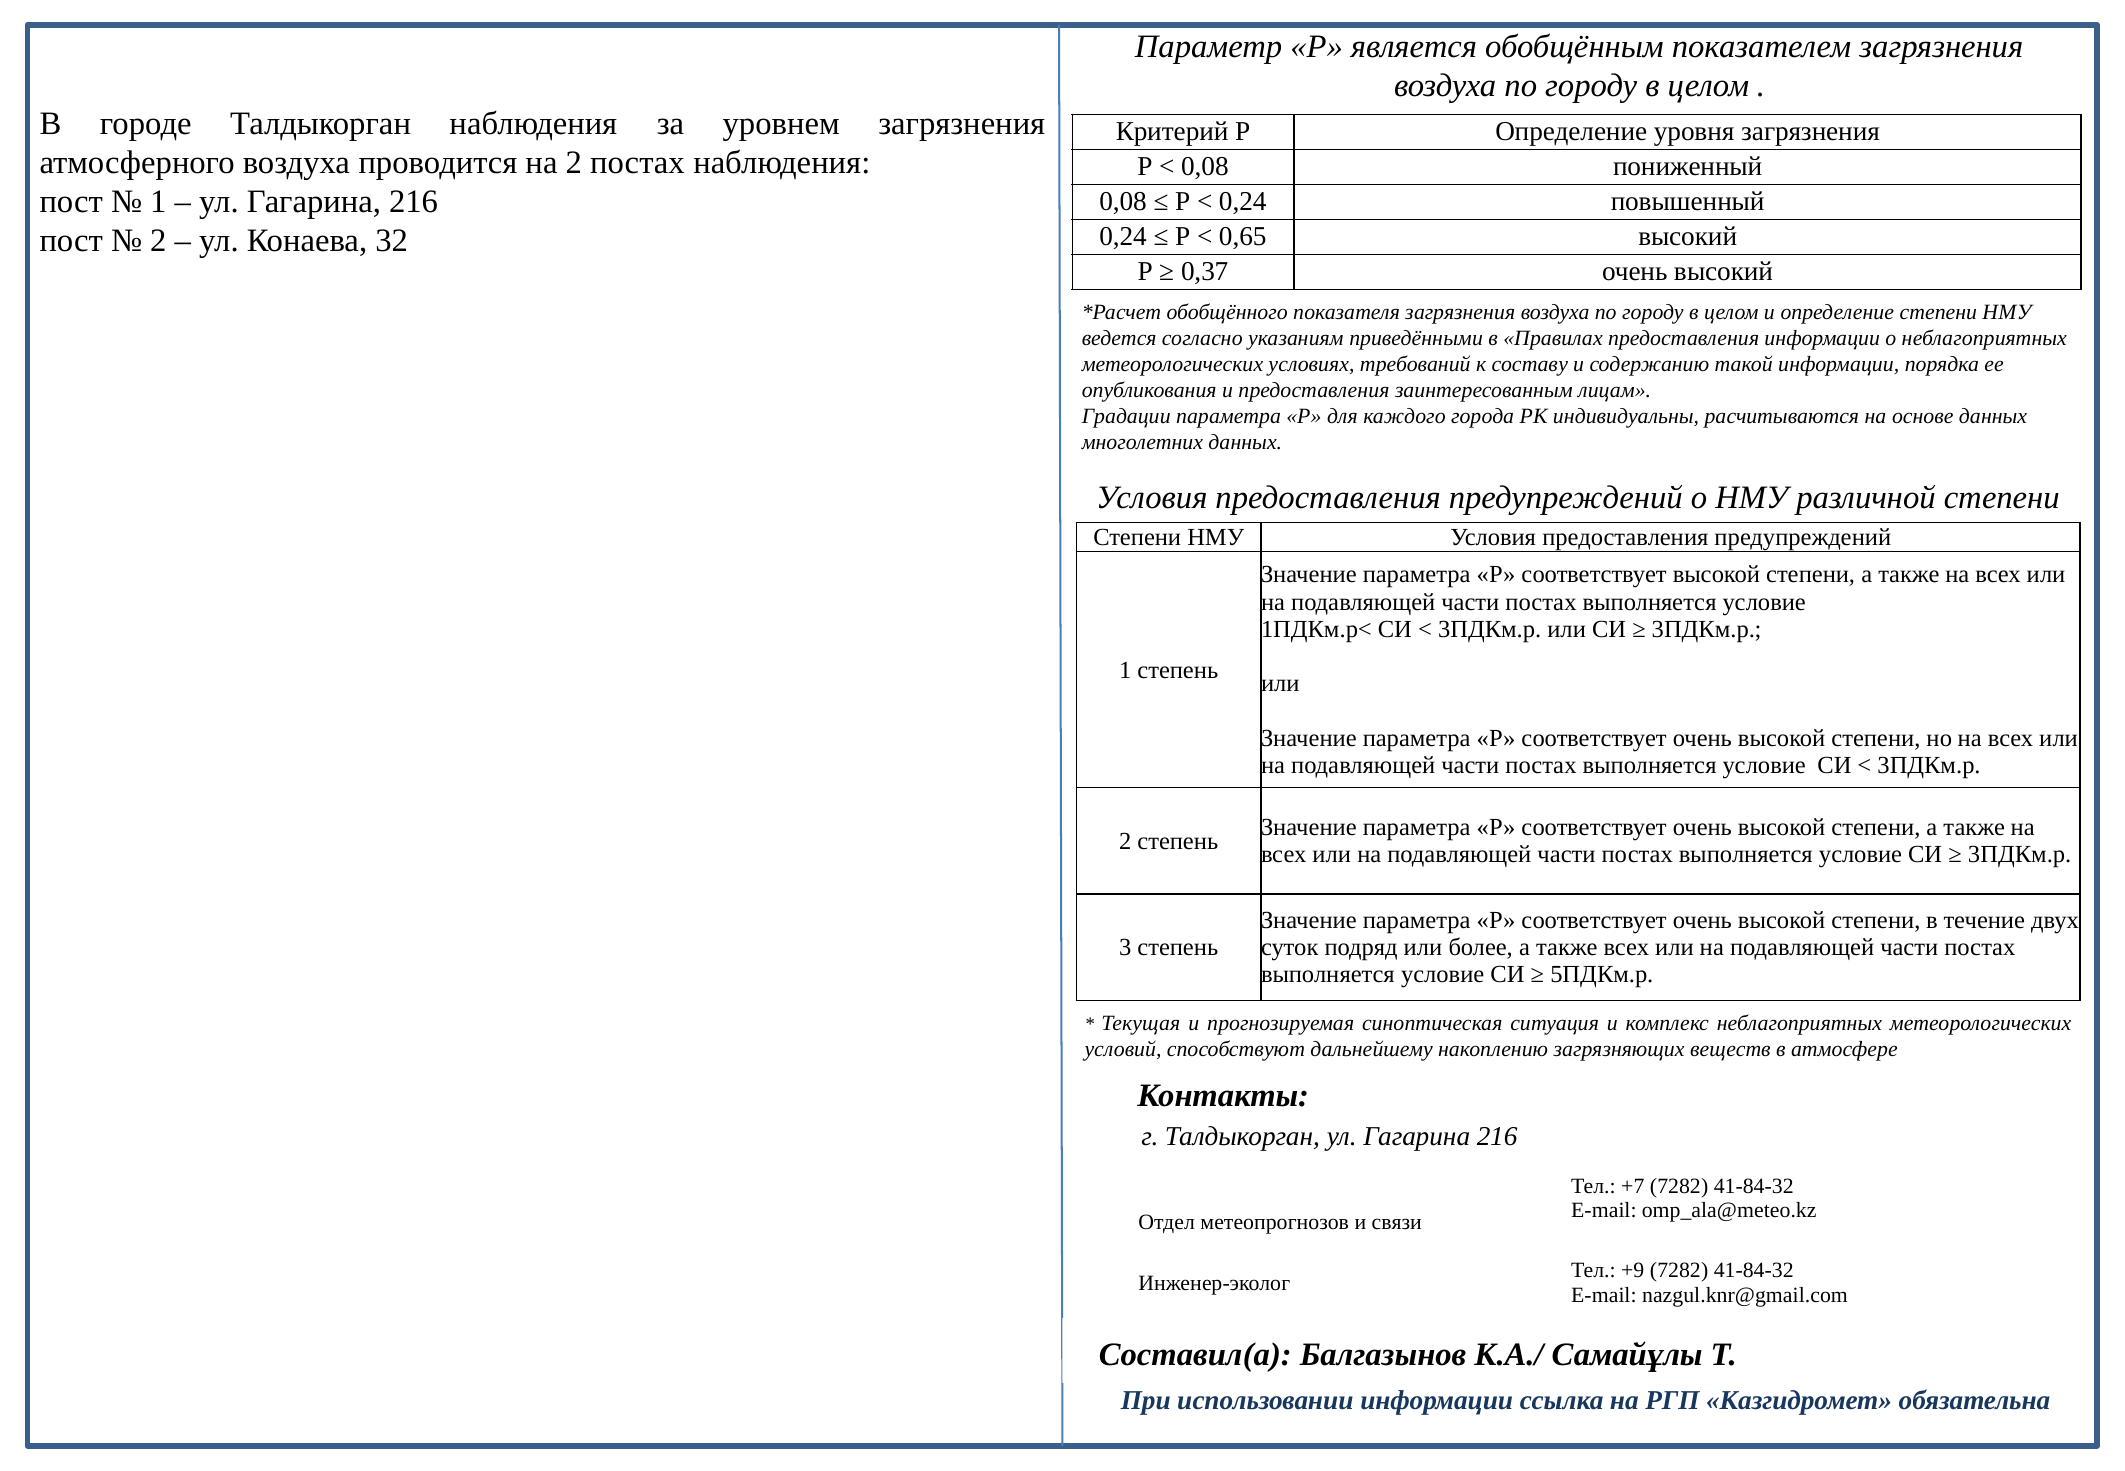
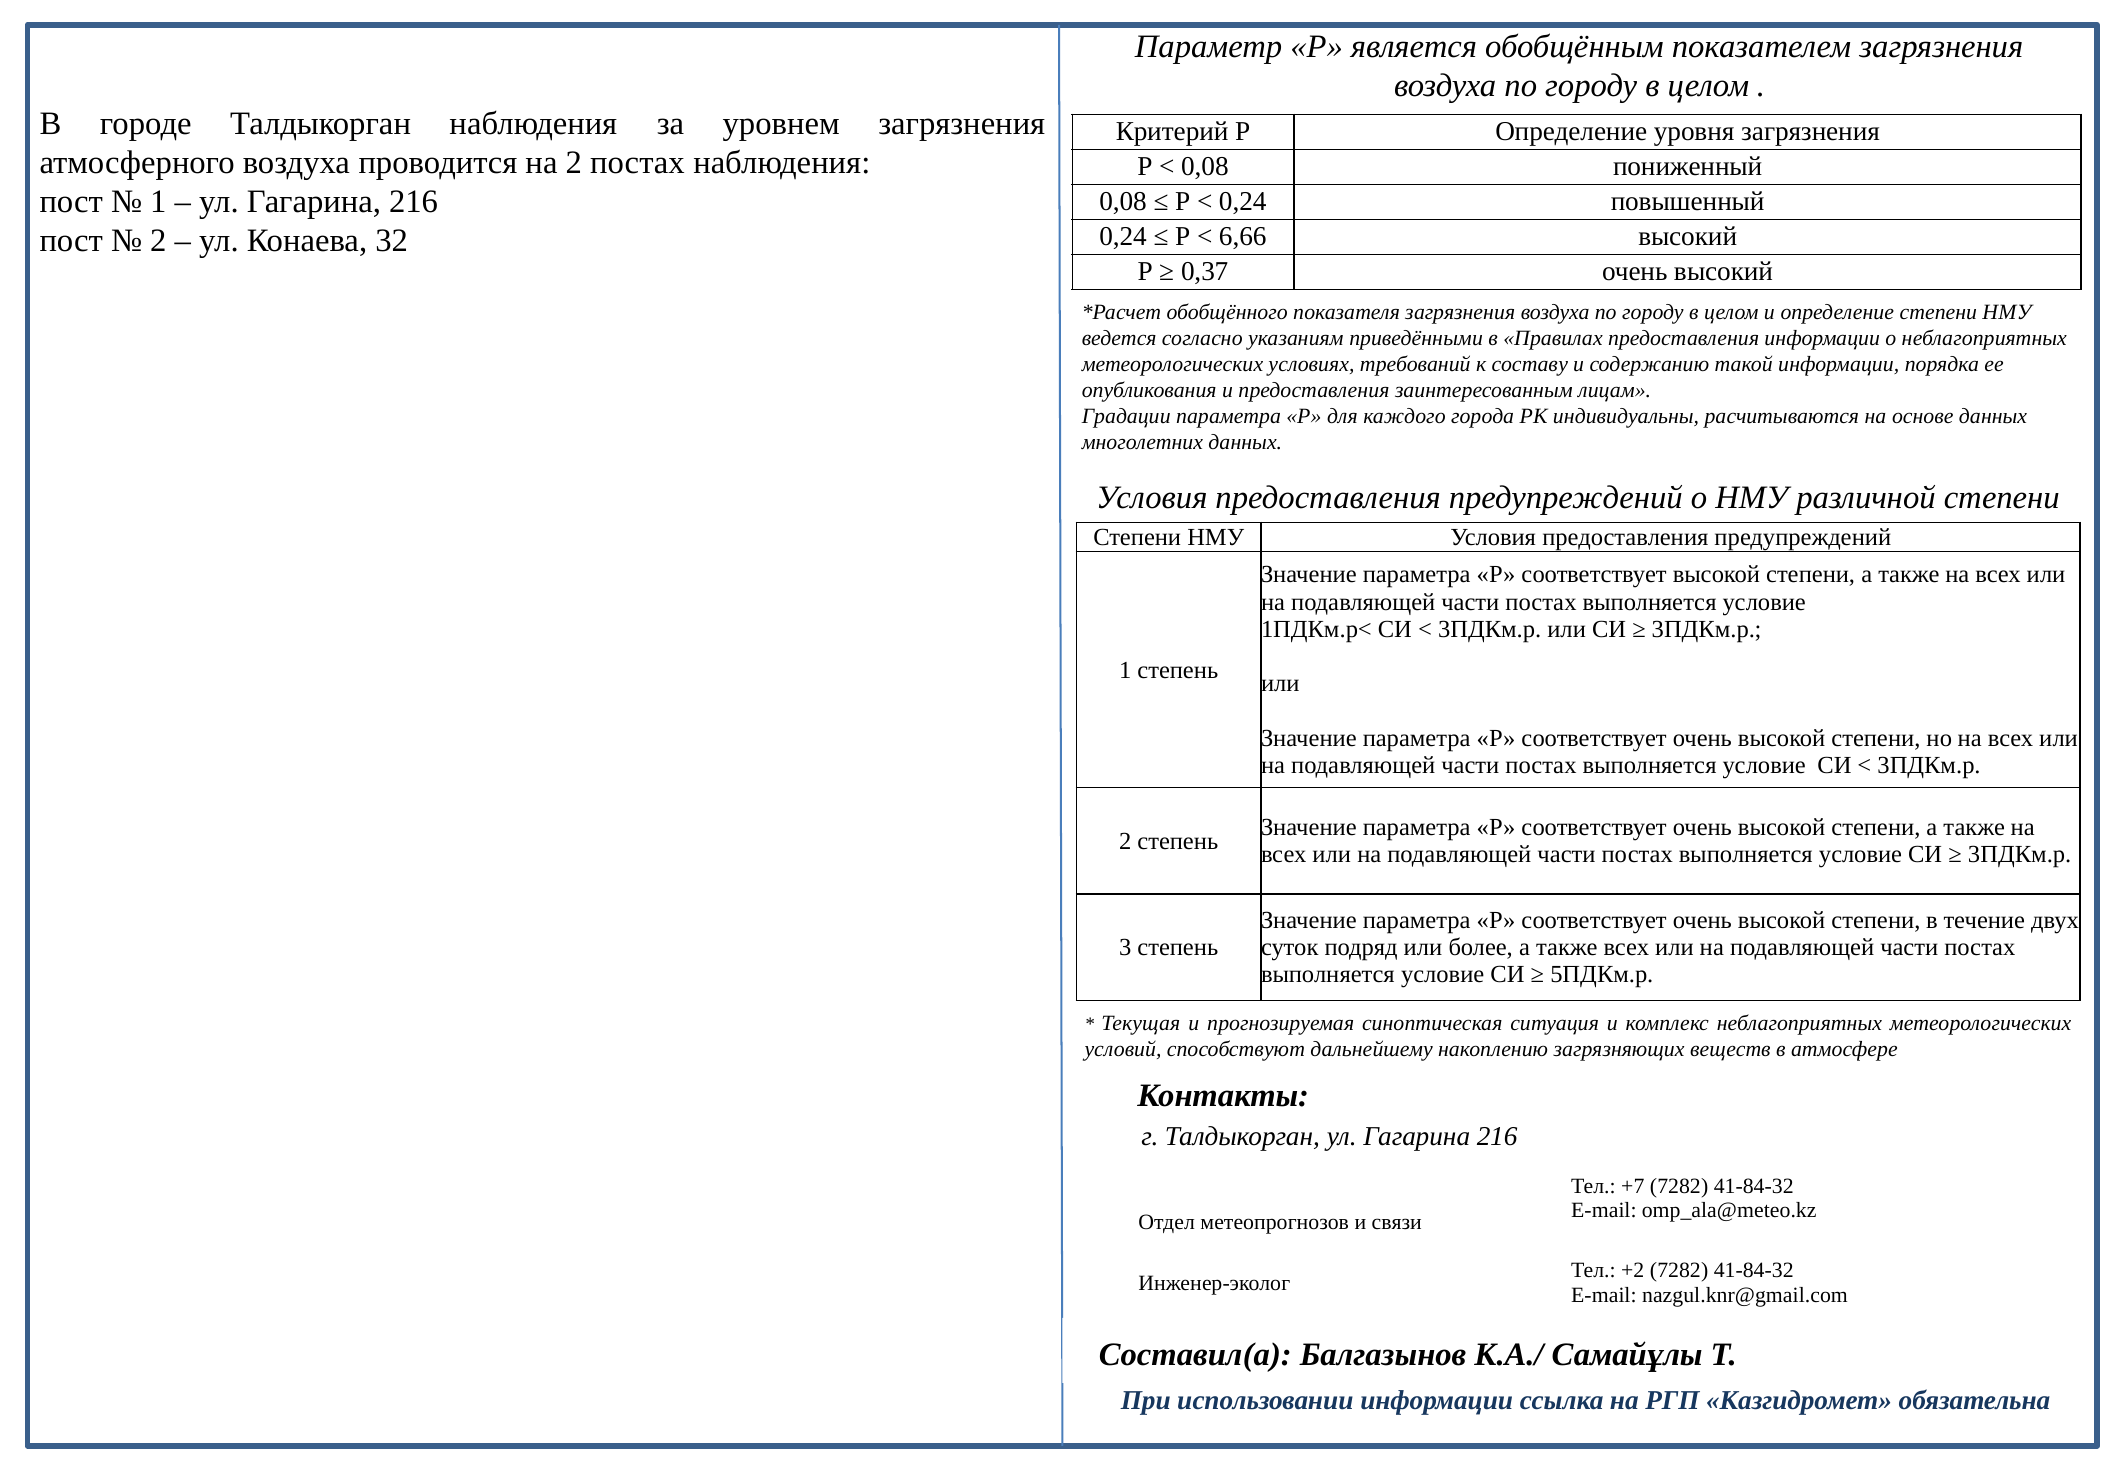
0,65: 0,65 -> 6,66 (1243, 237)
+9: +9 -> +2 (1633, 1271)
